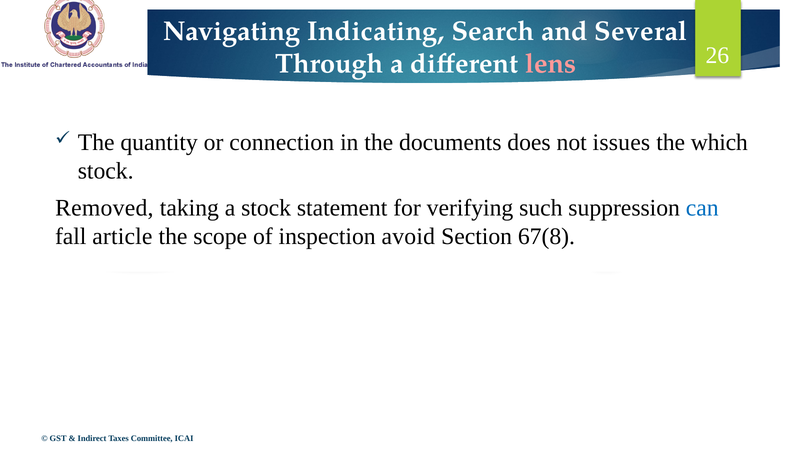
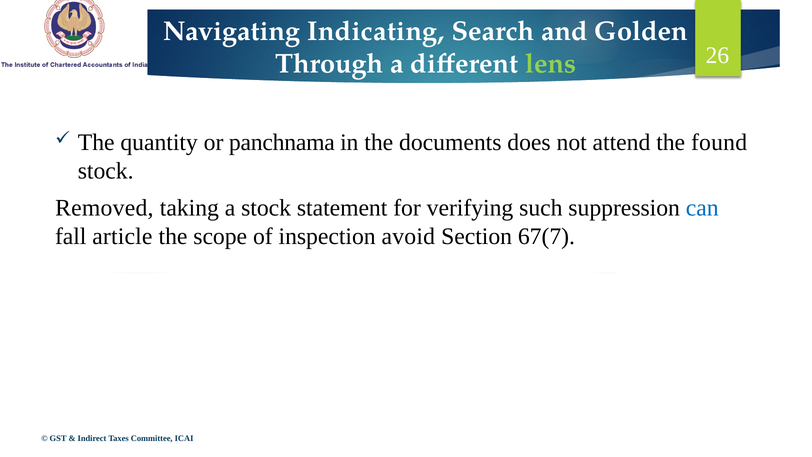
Several: Several -> Golden (641, 32)
lens colour: pink -> light green (551, 64)
connection: connection -> panchnama (282, 143)
issues: issues -> attend (621, 143)
which: which -> found (719, 143)
67(8: 67(8 -> 67(7 (546, 236)
